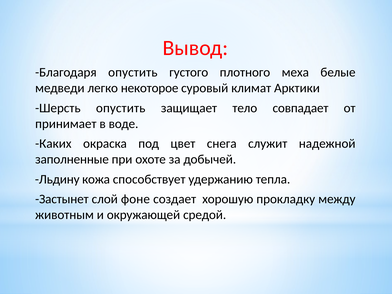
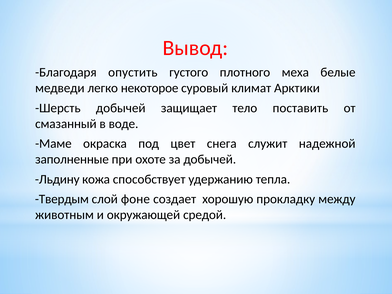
Шерсть опустить: опустить -> добычей (121, 108)
совпадает: совпадает -> поставить (300, 108)
принимает: принимает -> смазанный (66, 124)
Каких: Каких -> Маме (53, 144)
Застынет: Застынет -> Твердым (62, 199)
